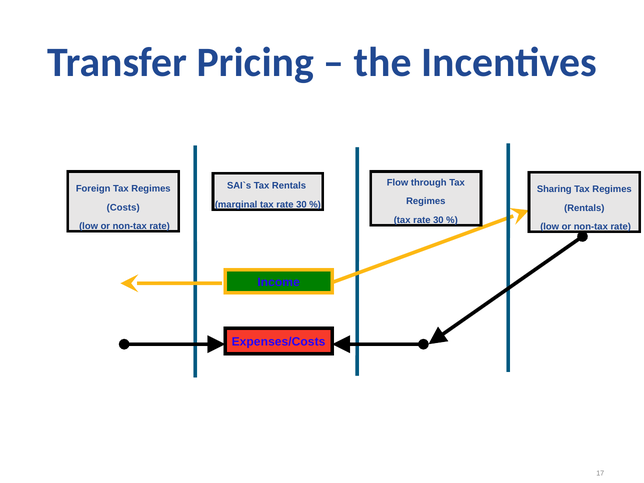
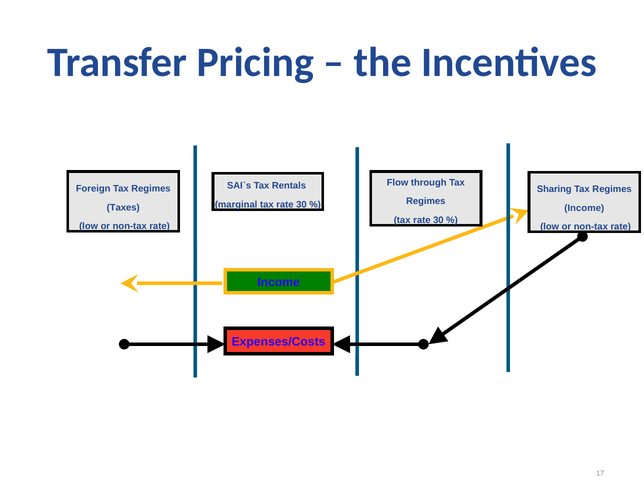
Costs: Costs -> Taxes (123, 207)
Rentals: Rentals -> Income (584, 208)
